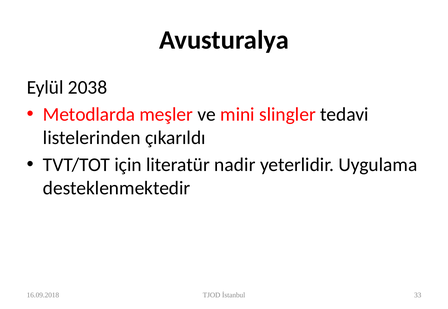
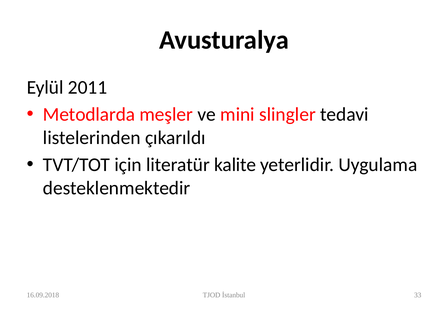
2038: 2038 -> 2011 (88, 87)
nadir: nadir -> kalite (235, 165)
